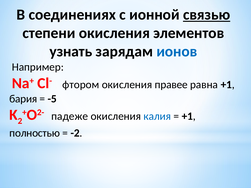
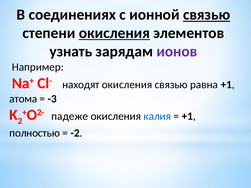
окисления underline: none -> present (114, 33)
ионов colour: blue -> purple (177, 51)
фтором: фтором -> находят (81, 85)
окисления правее: правее -> связью (171, 85)
бария: бария -> атома (23, 99)
-5: -5 -> -3 (52, 99)
